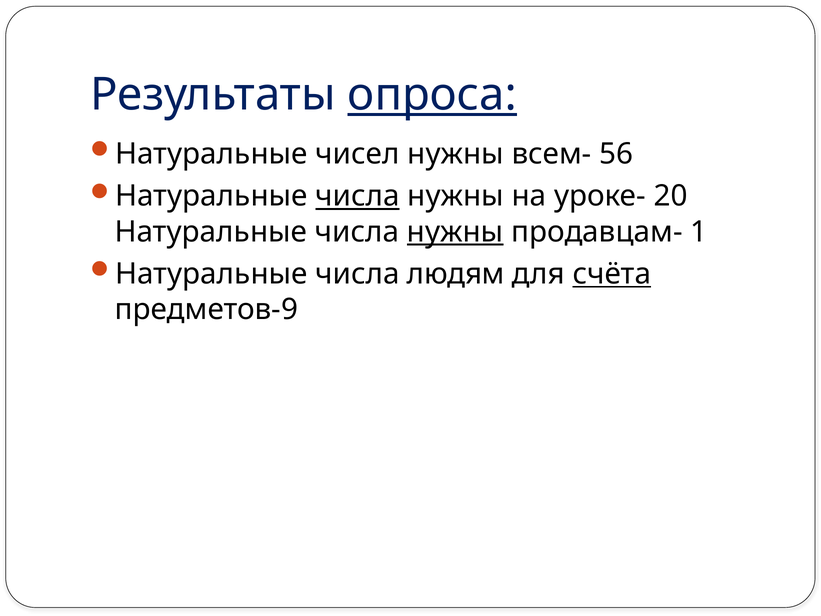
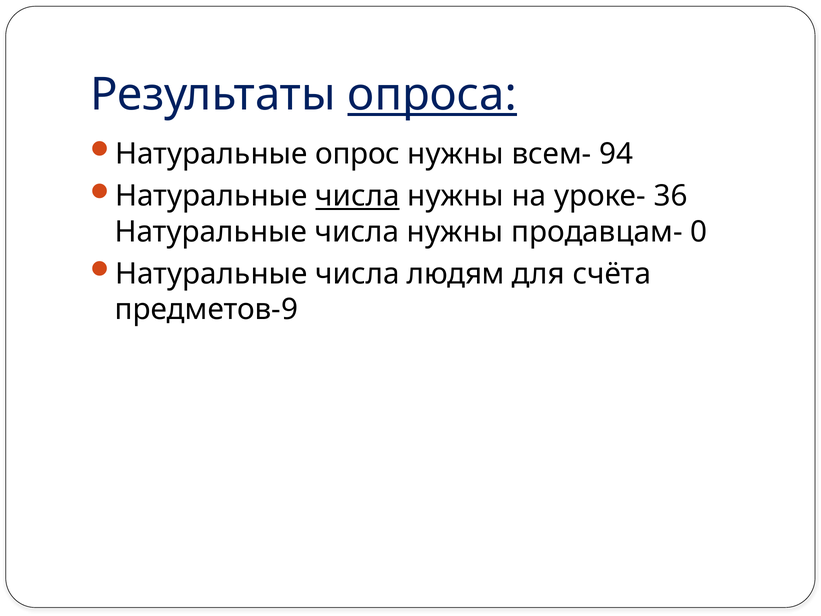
чисел: чисел -> опрос (358, 154)
56: 56 -> 94 (616, 154)
20: 20 -> 36 (671, 196)
нужны underline: present -> none (455, 232)
1: 1 -> 0 (699, 232)
счёта underline: present -> none (612, 274)
